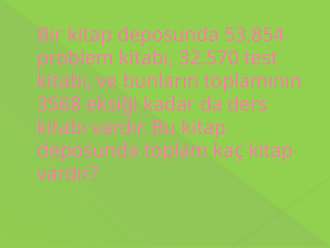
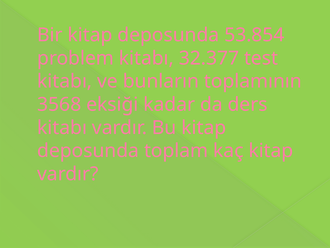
32.570: 32.570 -> 32.377 (209, 58)
